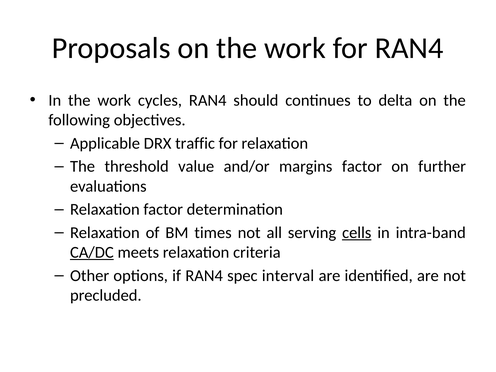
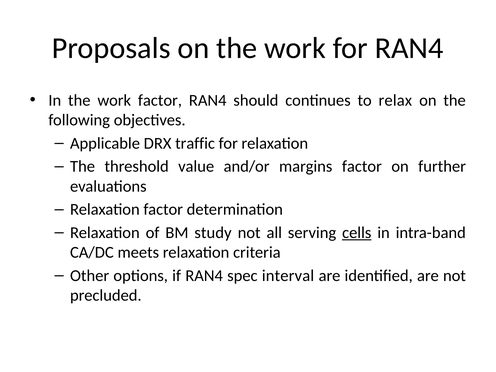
work cycles: cycles -> factor (160, 100)
delta: delta -> relax (395, 100)
times: times -> study (213, 233)
CA/DC underline: present -> none (92, 252)
